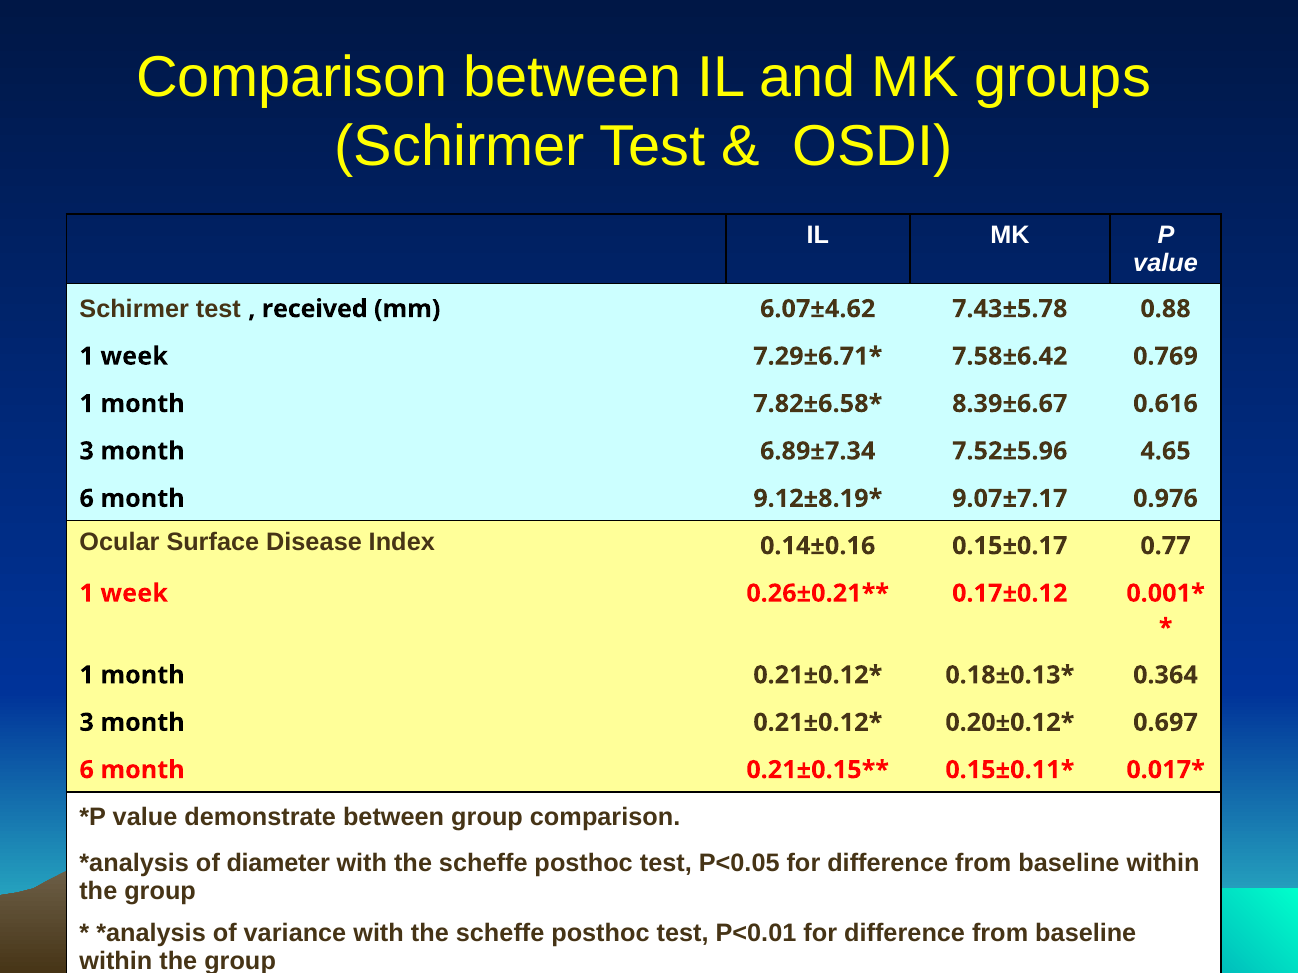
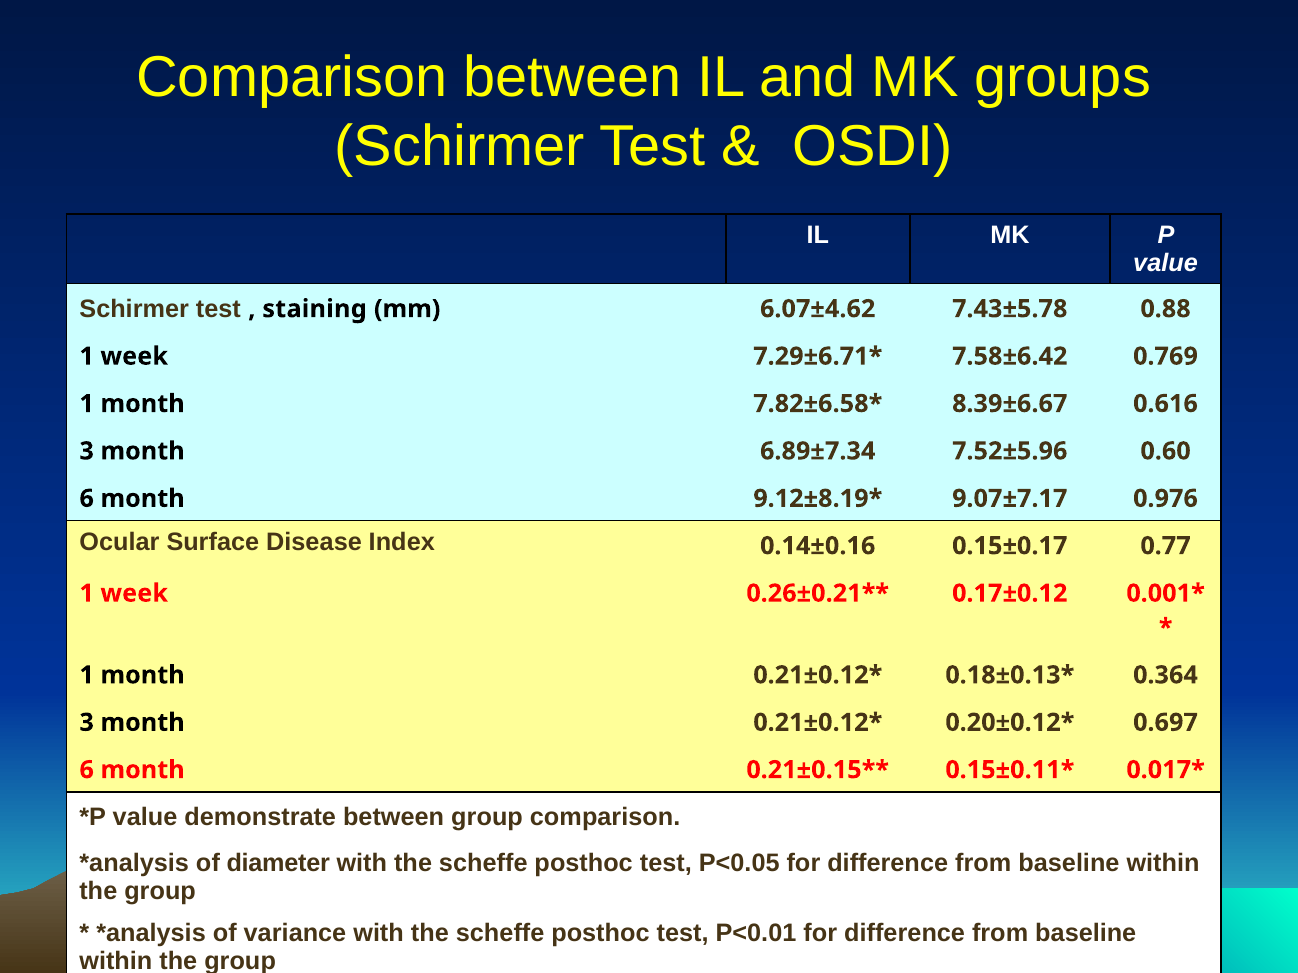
received: received -> staining (314, 309)
4.65: 4.65 -> 0.60 (1166, 451)
